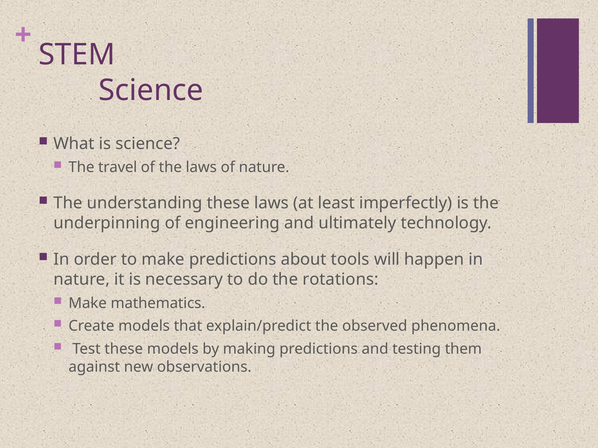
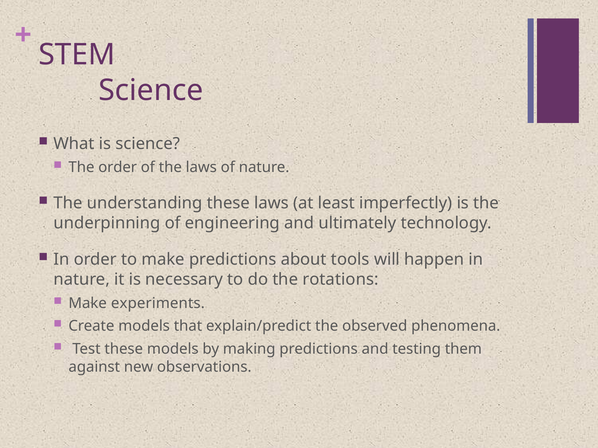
The travel: travel -> order (118, 167)
mathematics: mathematics -> experiments (158, 303)
